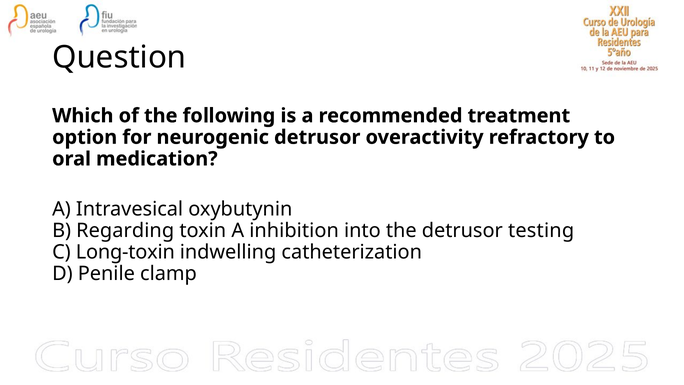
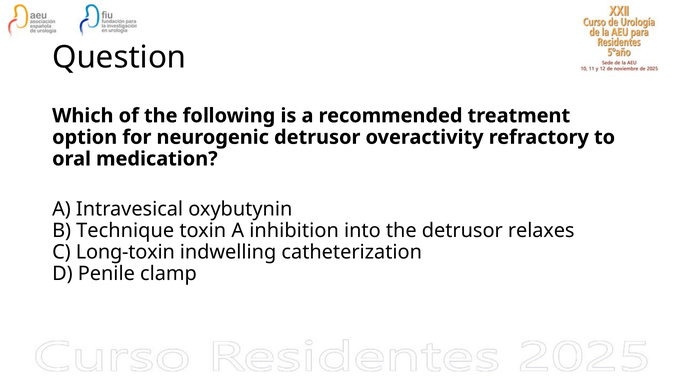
Regarding: Regarding -> Technique (125, 231)
testing: testing -> relaxes (541, 231)
